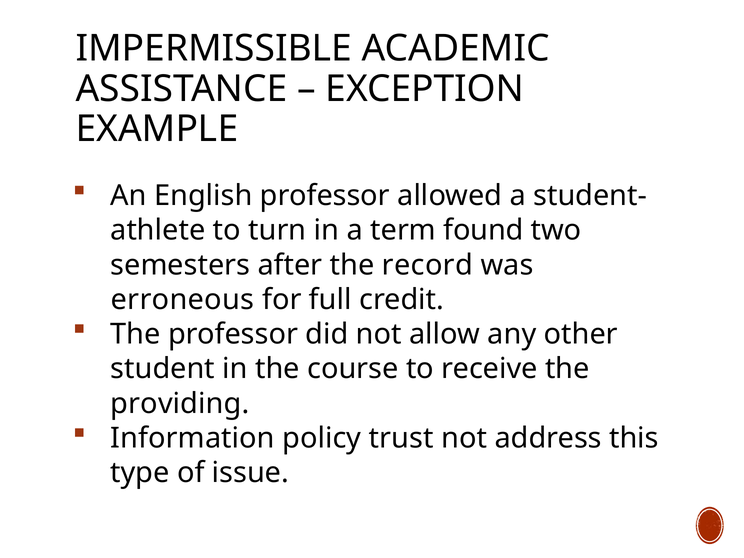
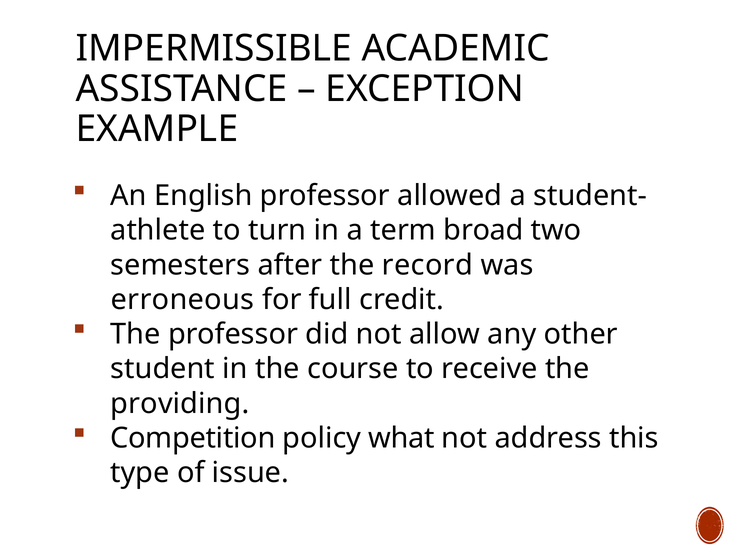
found: found -> broad (484, 230)
Information: Information -> Competition (193, 438)
trust: trust -> what (401, 438)
